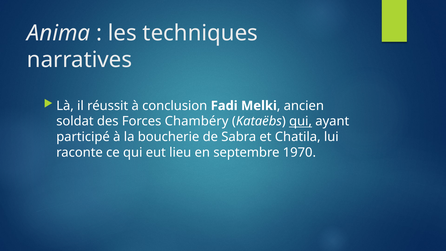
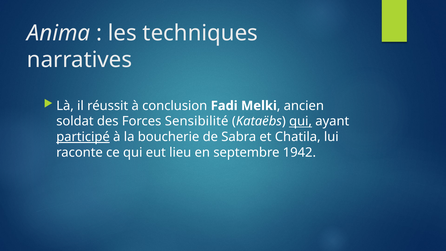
Chambéry: Chambéry -> Sensibilité (197, 121)
participé underline: none -> present (83, 137)
1970: 1970 -> 1942 (299, 152)
